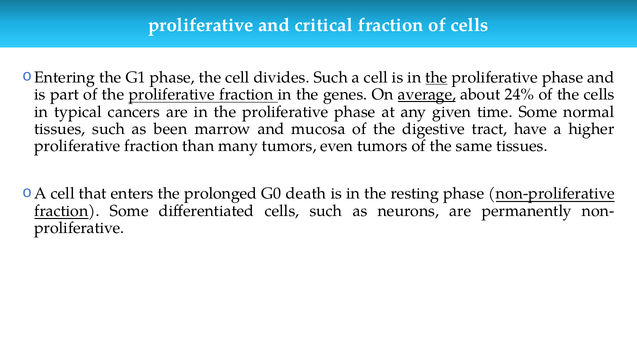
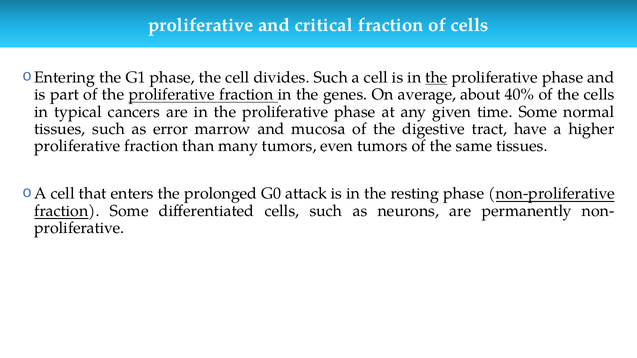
average underline: present -> none (427, 95)
24%: 24% -> 40% (520, 95)
been: been -> error (171, 129)
death: death -> attack (306, 194)
